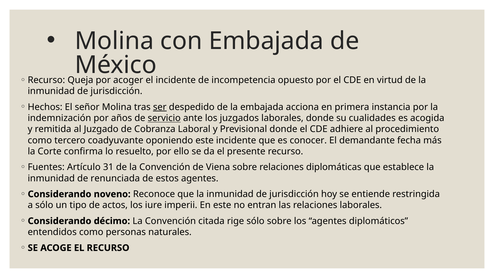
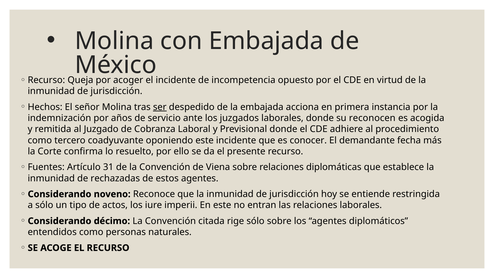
servicio underline: present -> none (164, 118)
cualidades: cualidades -> reconocen (372, 118)
renunciada: renunciada -> rechazadas (115, 178)
